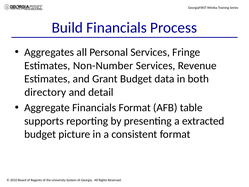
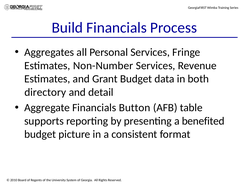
Financials Format: Format -> Button (135, 108)
extracted: extracted -> benefited (203, 121)
